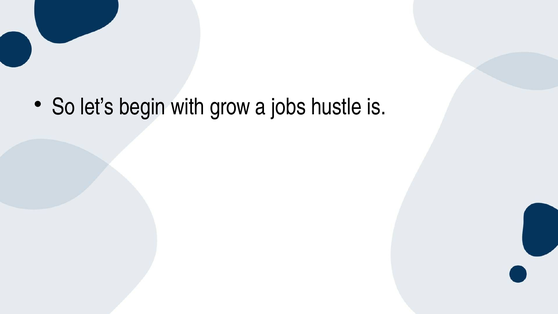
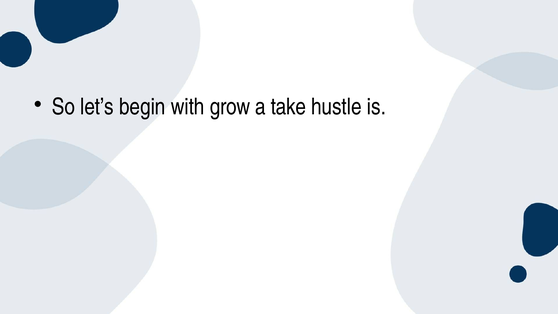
jobs: jobs -> take (289, 107)
